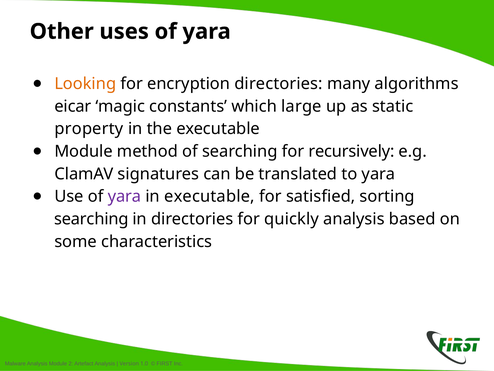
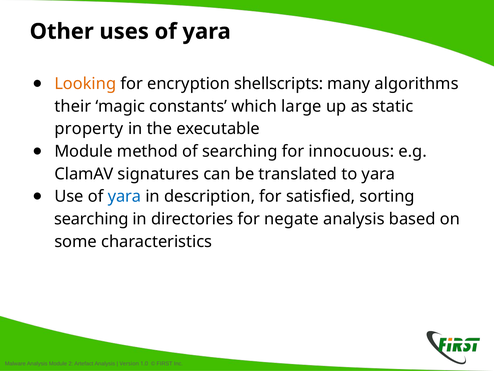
encryption directories: directories -> shellscripts (279, 84)
eicar: eicar -> their (73, 106)
recursively: recursively -> innocuous (351, 151)
yara colour: purple -> blue (124, 196)
in executable: executable -> description (210, 196)
quickly: quickly -> negate (292, 219)
